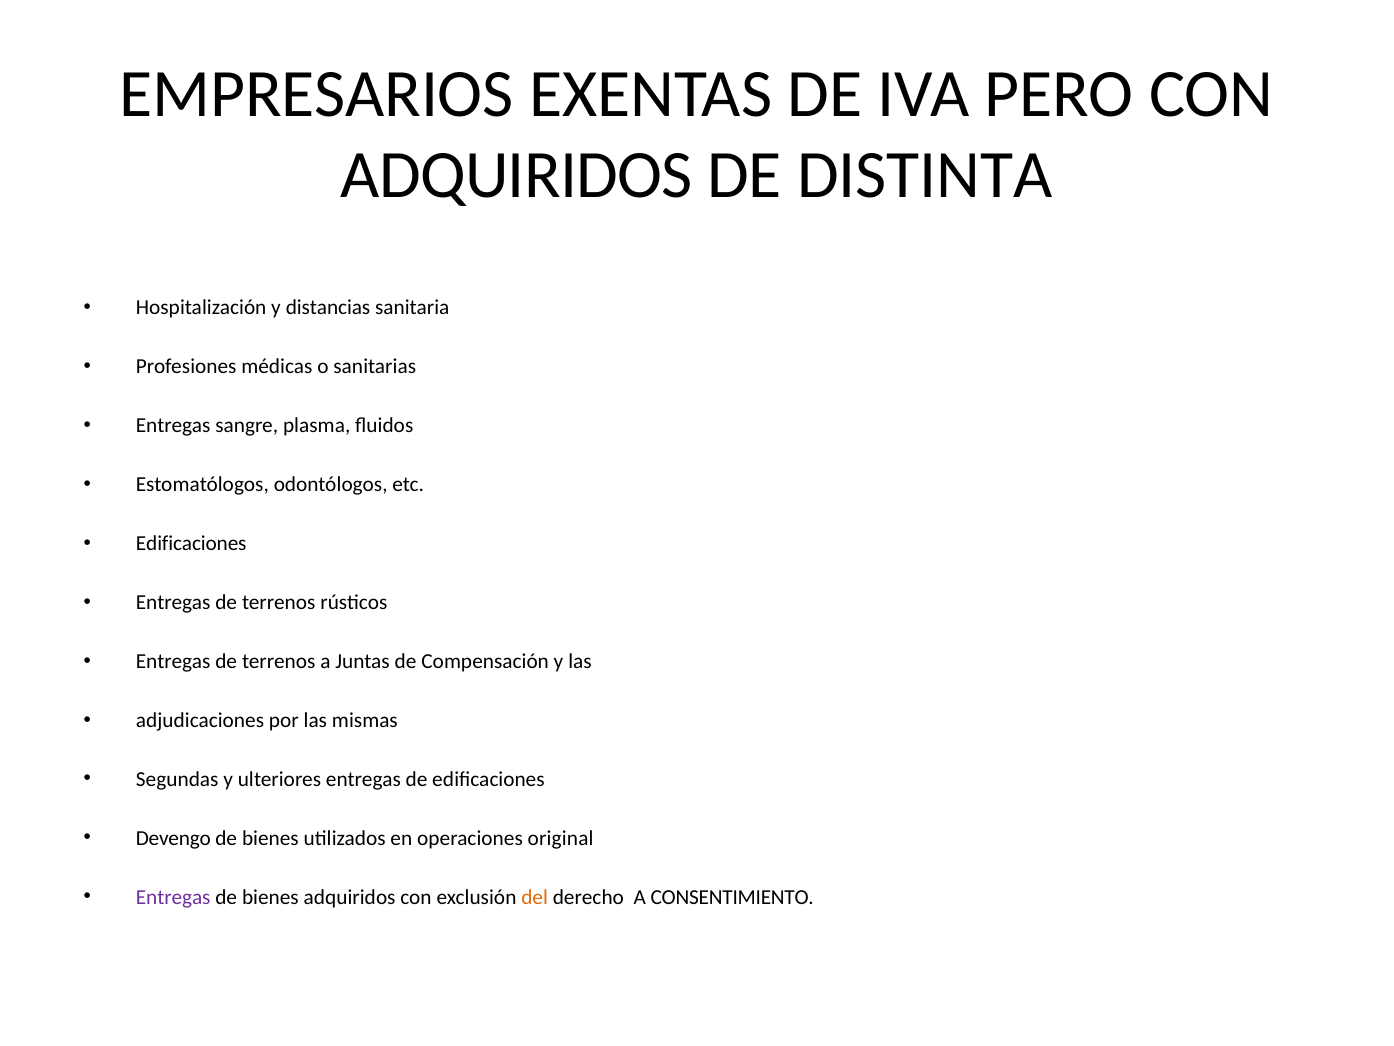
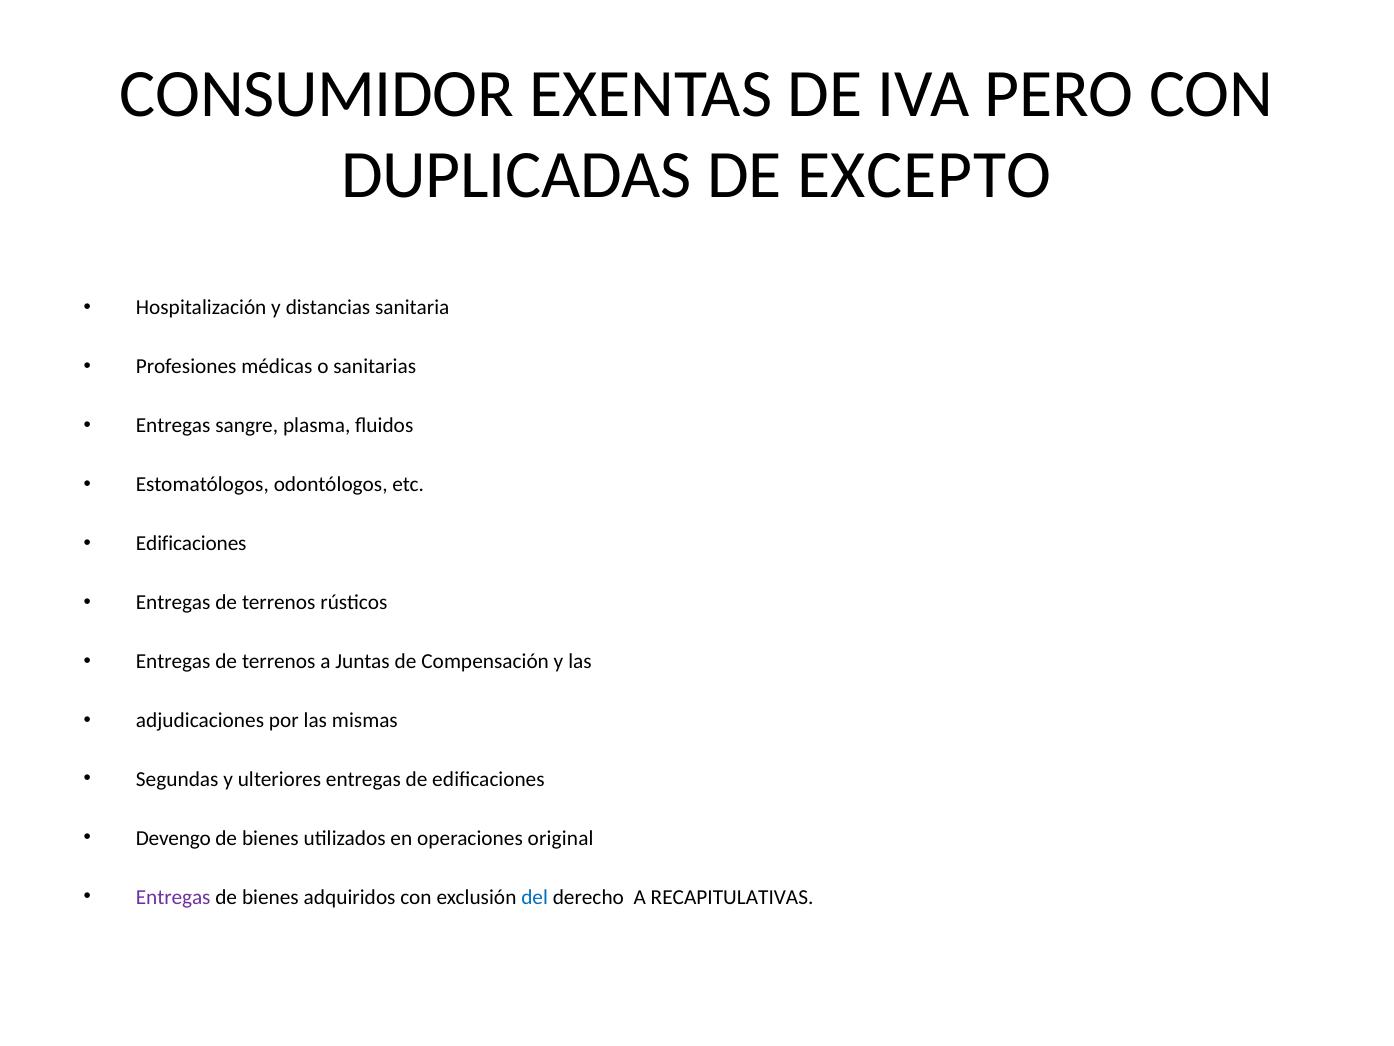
EMPRESARIOS: EMPRESARIOS -> CONSUMIDOR (317, 94)
ADQUIRIDOS: ADQUIRIDOS -> DUPLICADAS (517, 176)
DISTINTA: DISTINTA -> EXCEPTO (924, 176)
del colour: orange -> blue (535, 897)
CONSENTIMIENTO: CONSENTIMIENTO -> RECAPITULATIVAS (732, 897)
